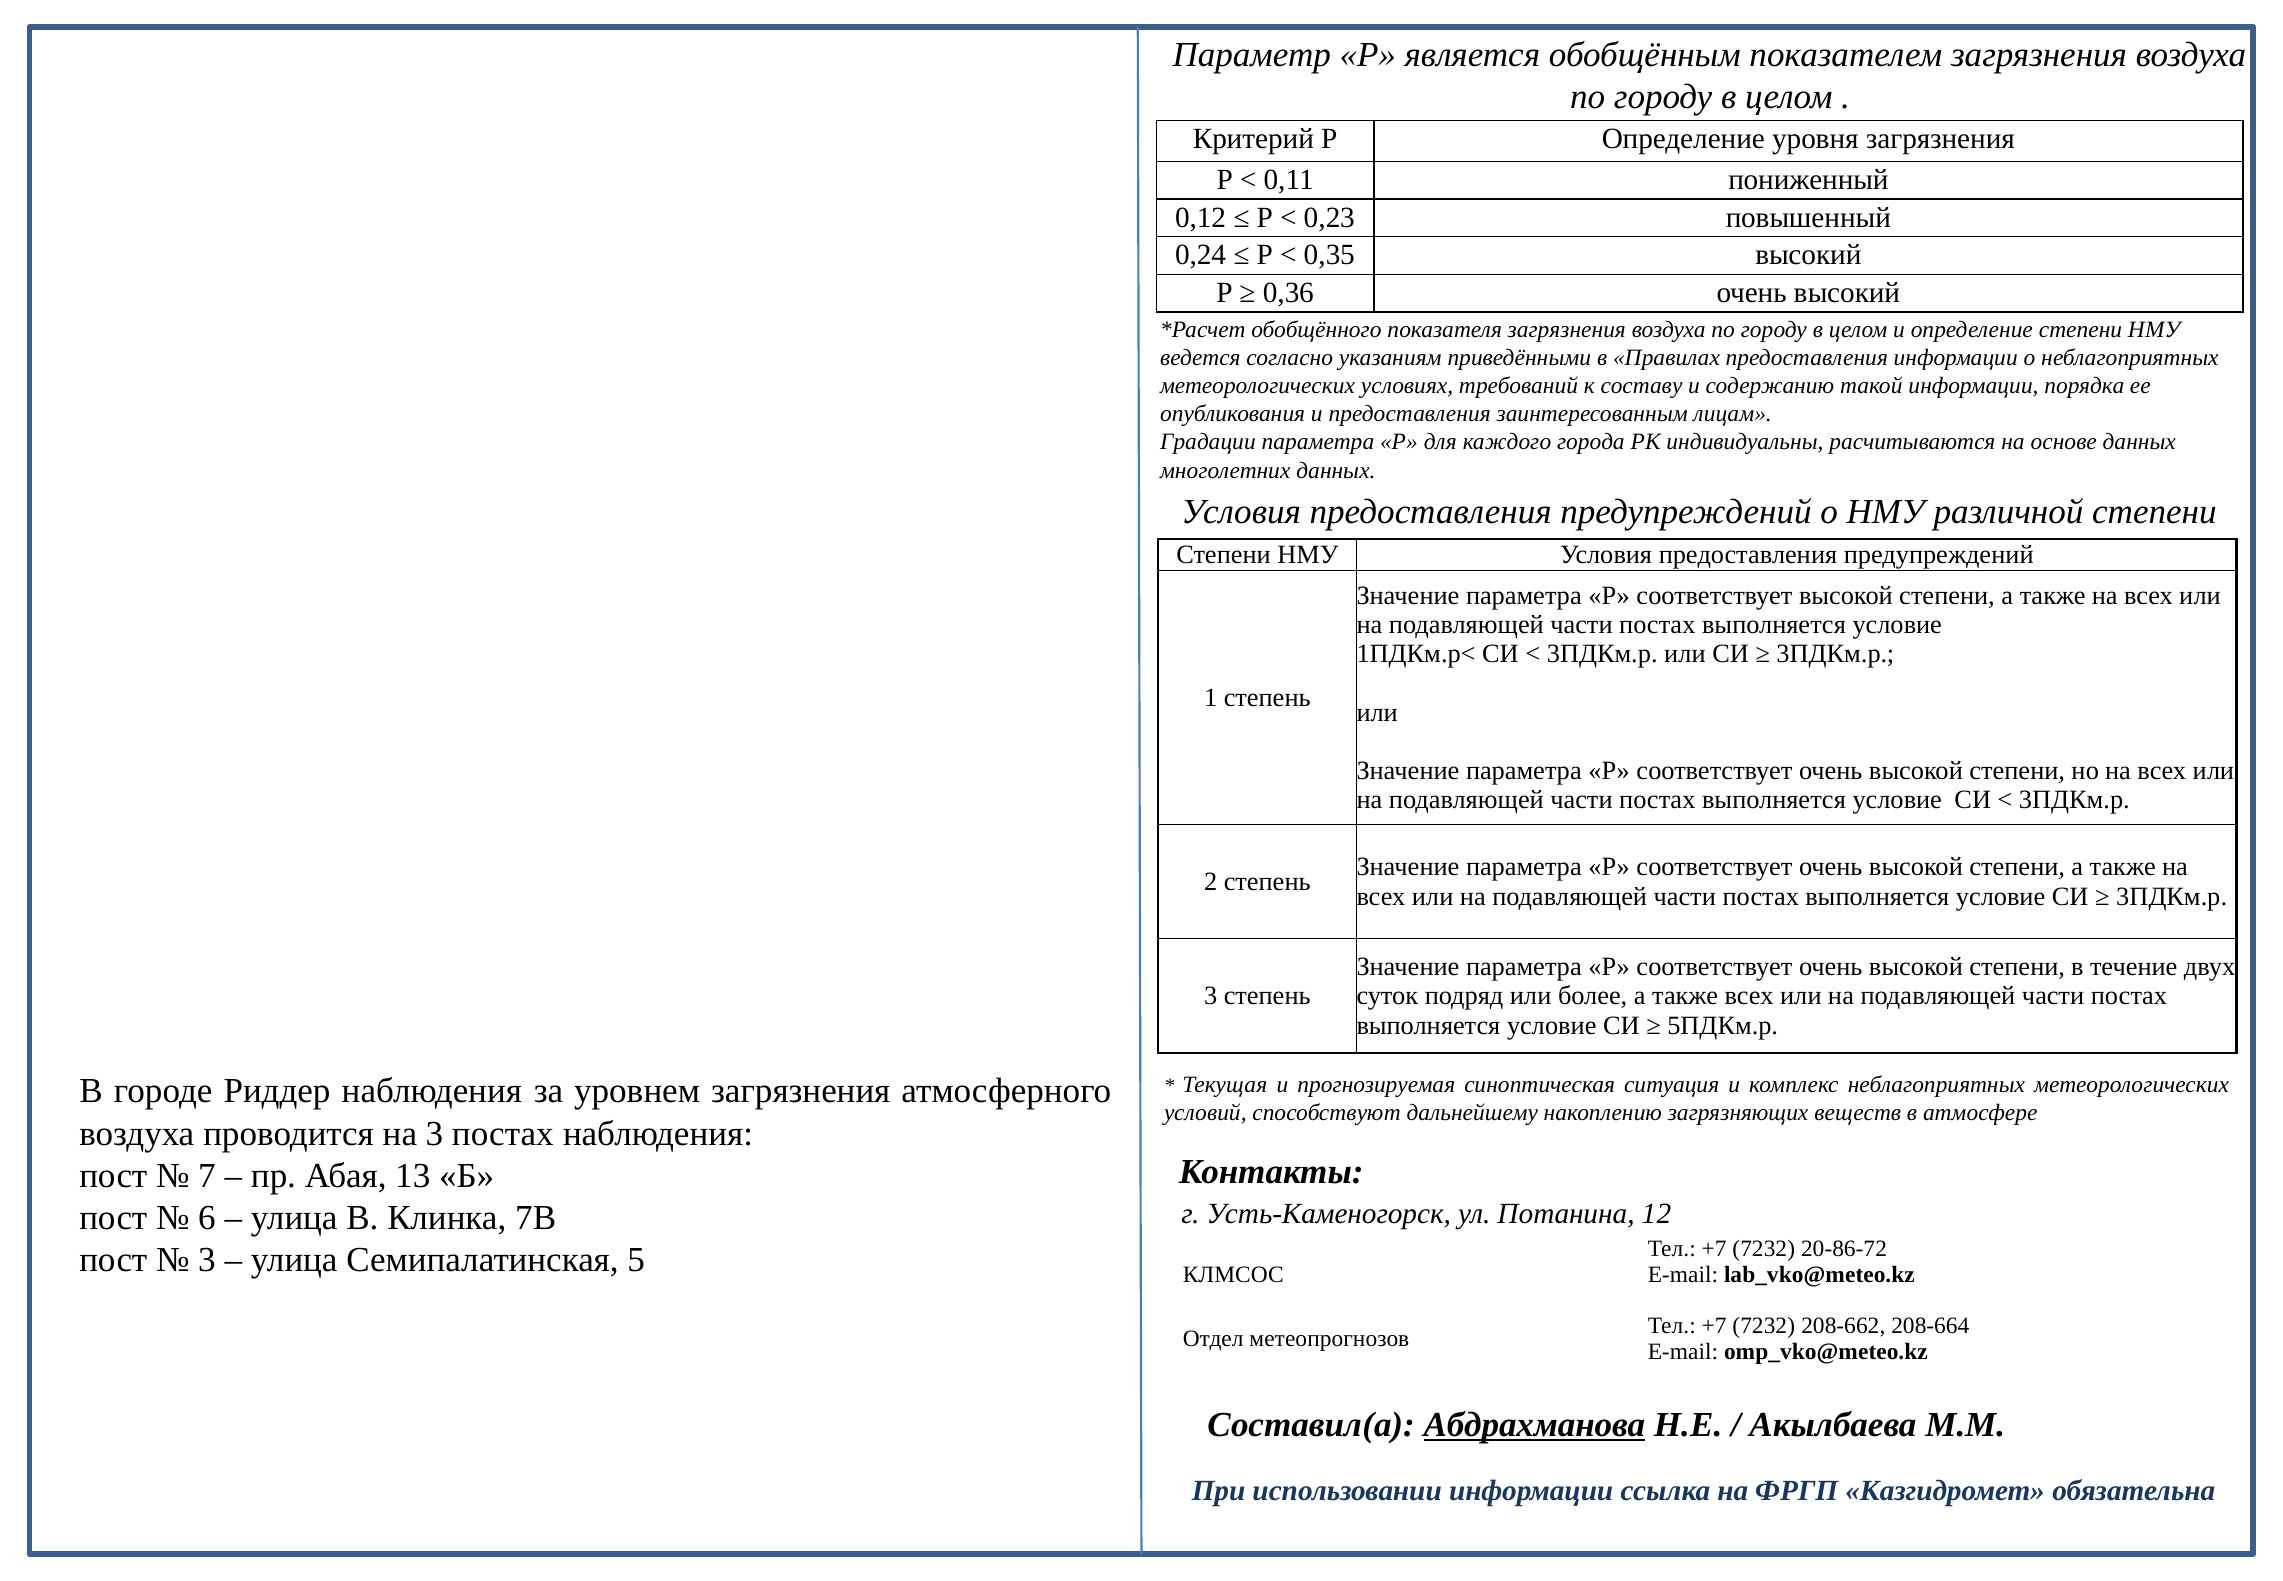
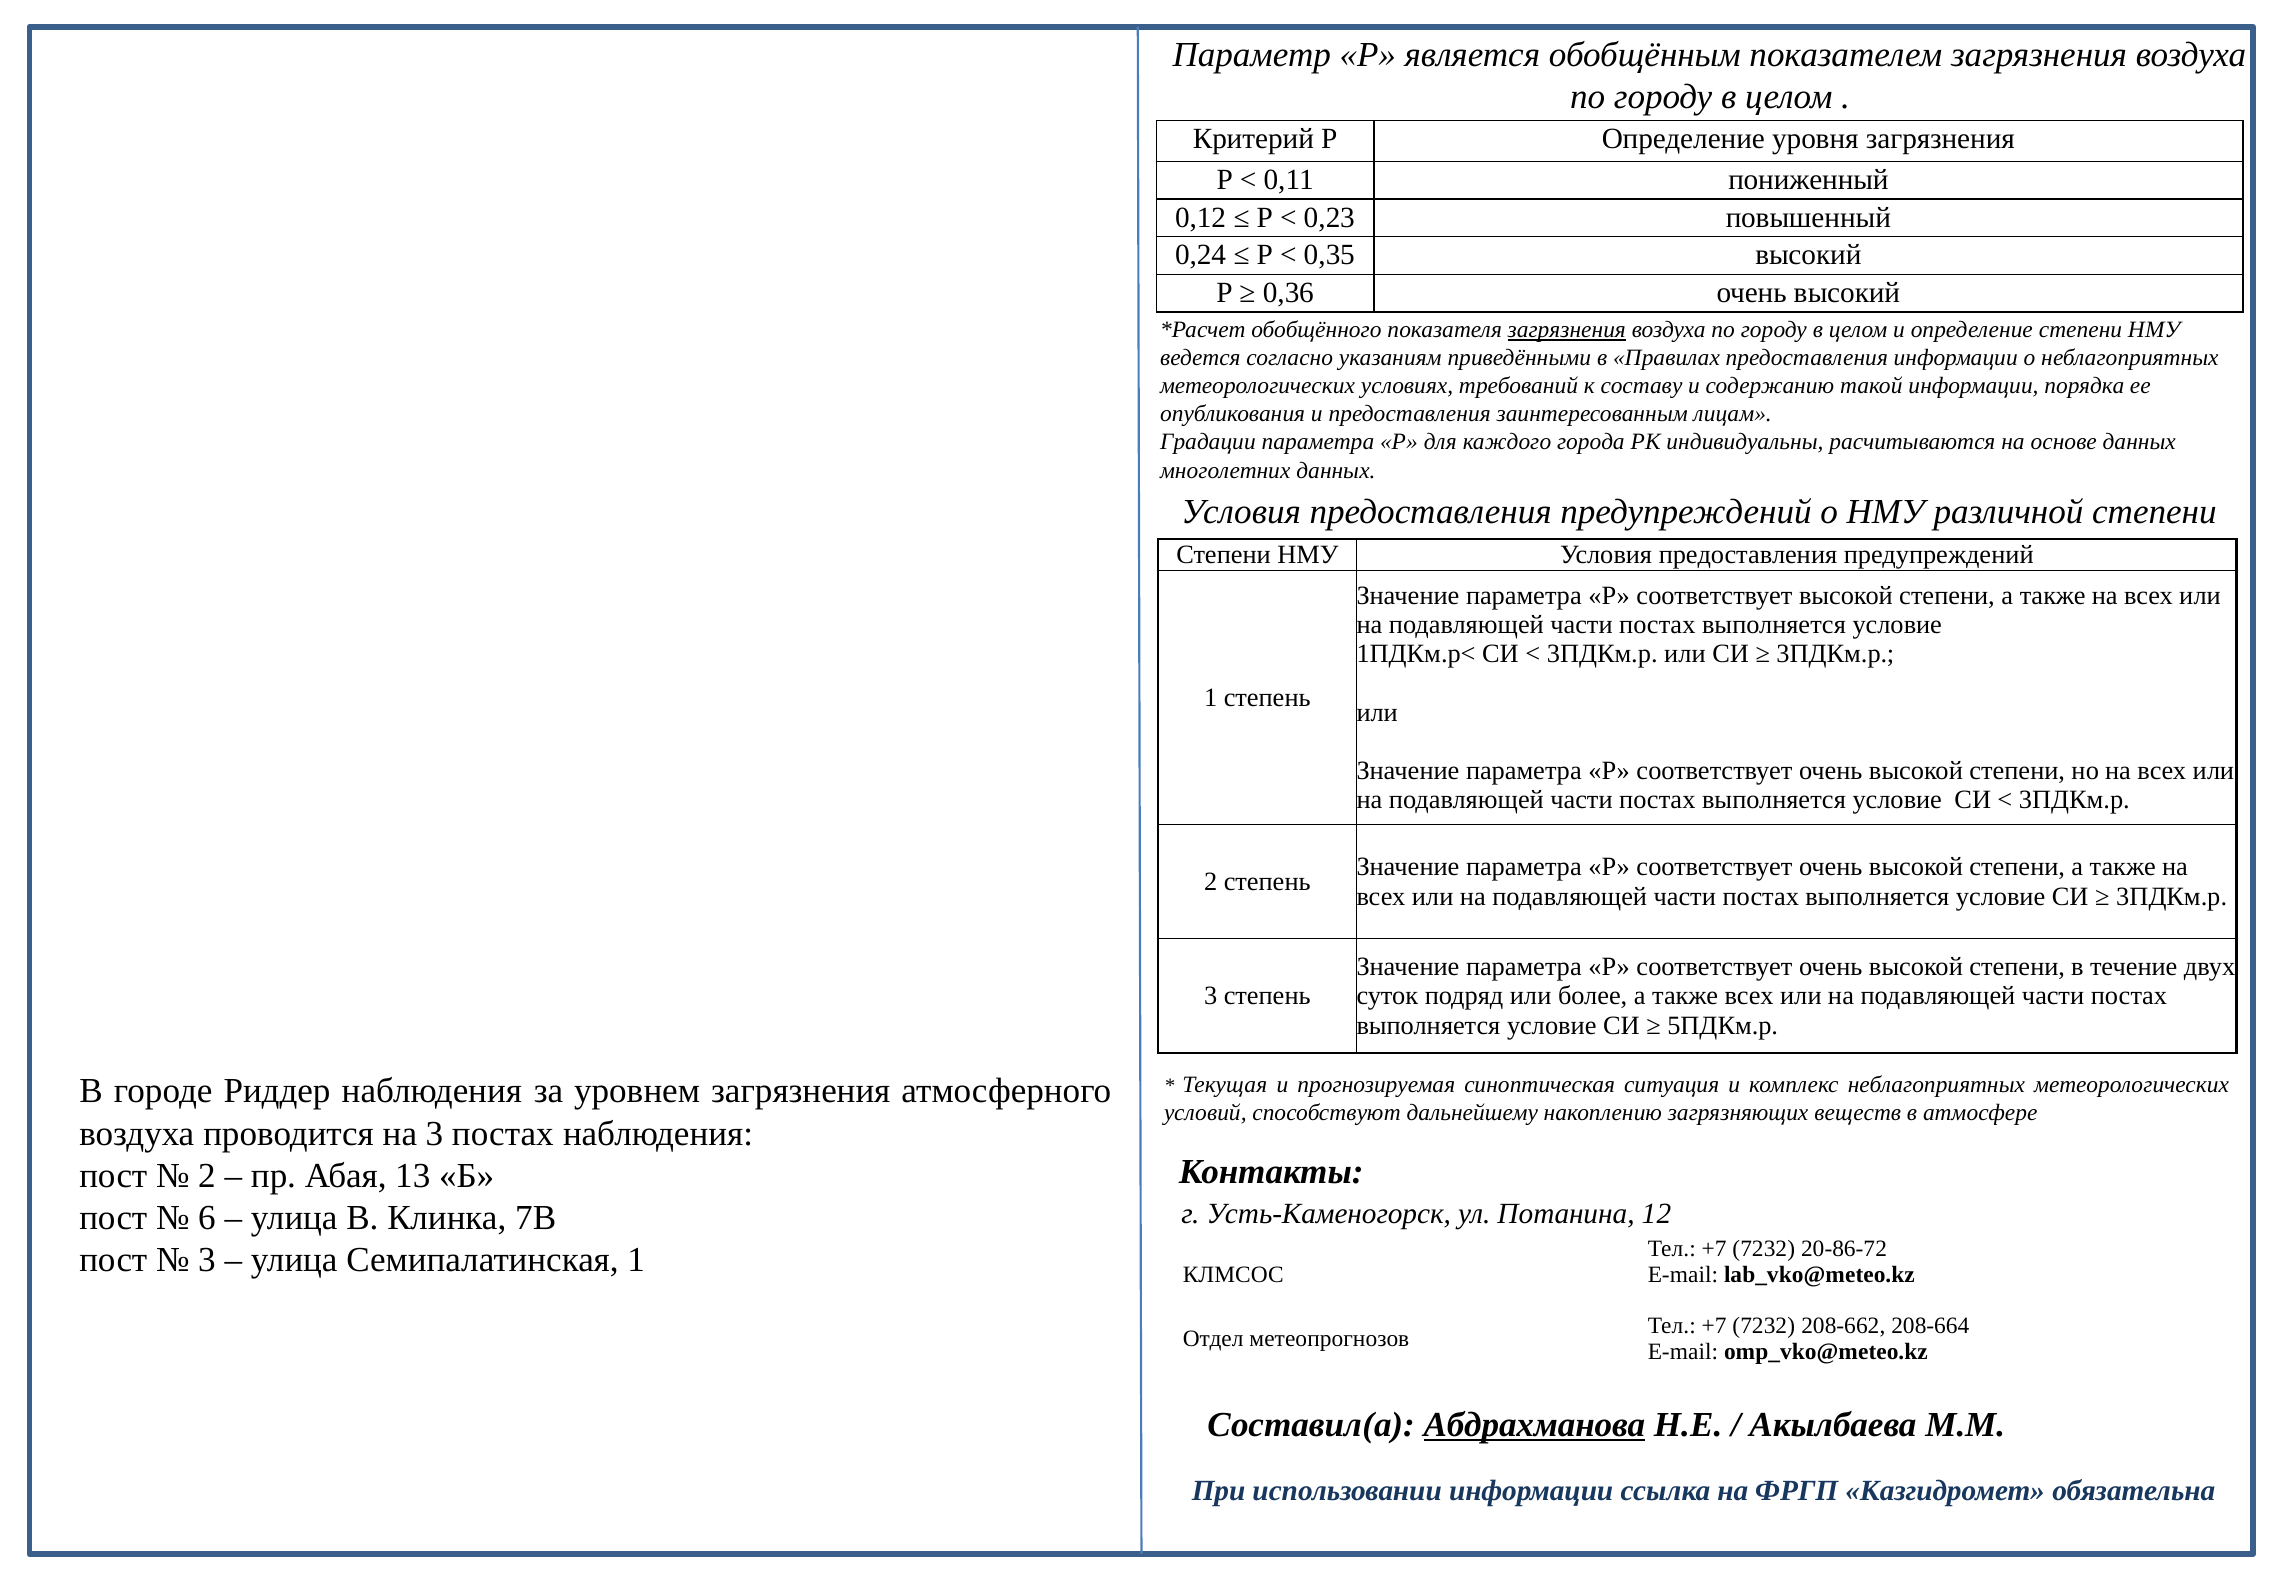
загрязнения underline: none -> present (1567, 330)
7: 7 -> 2 (207, 1175)
Семипалатинская 5: 5 -> 1 (636, 1260)
